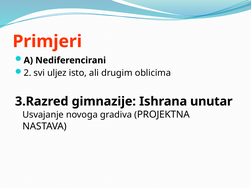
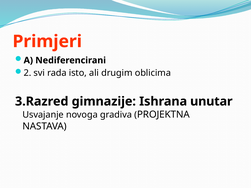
uljez: uljez -> rada (57, 73)
